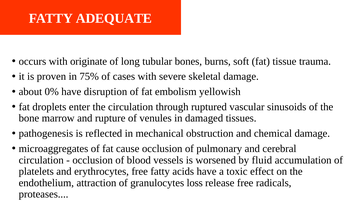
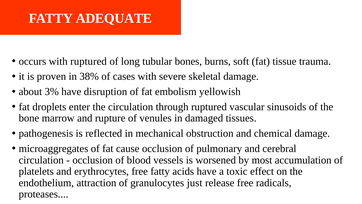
with originate: originate -> ruptured (89, 61)
75%: 75% -> 38% (89, 76)
0%: 0% -> 3% (52, 91)
fluid: fluid -> most (262, 160)
loss: loss -> just (195, 183)
